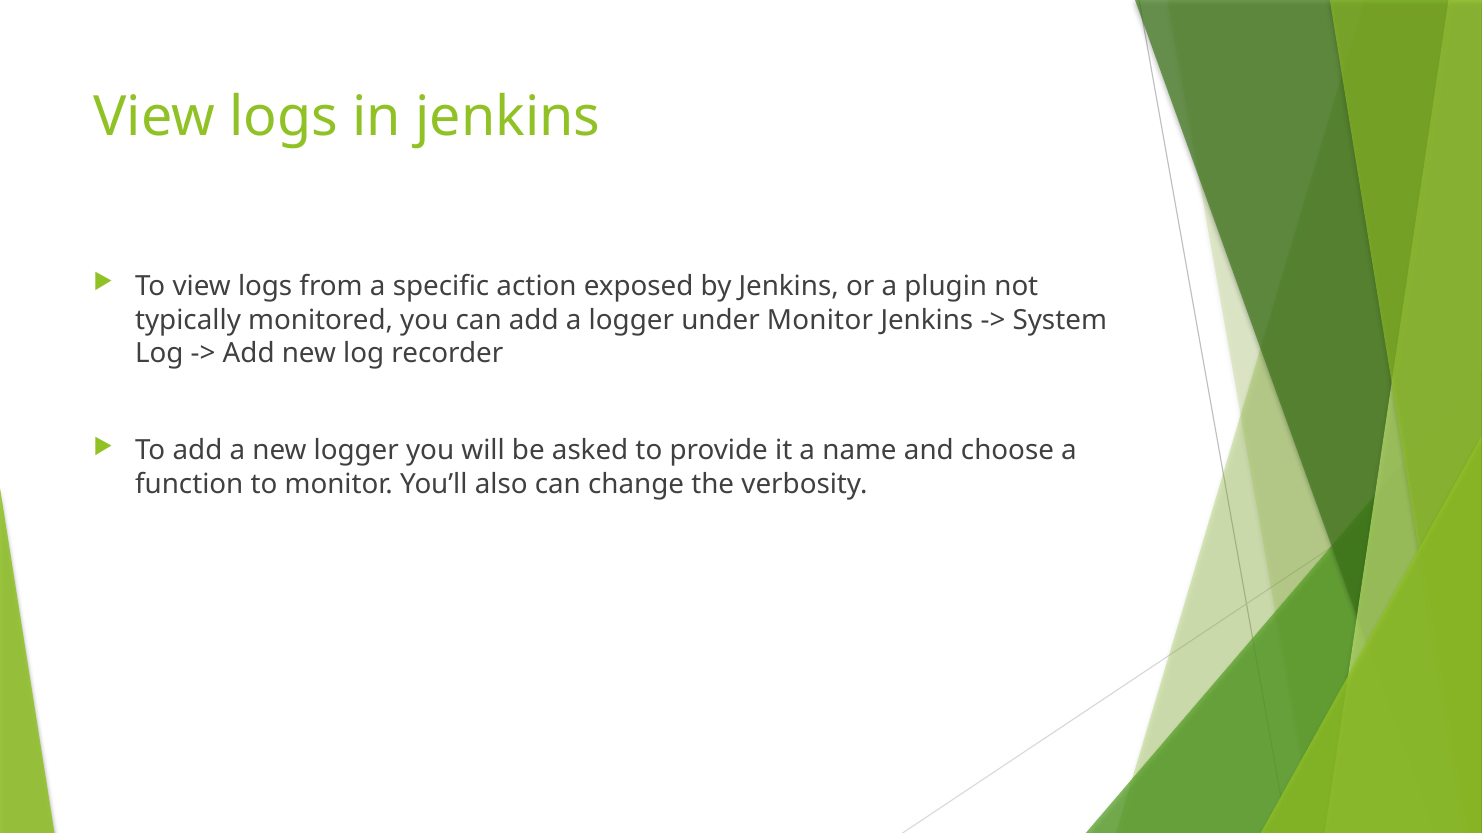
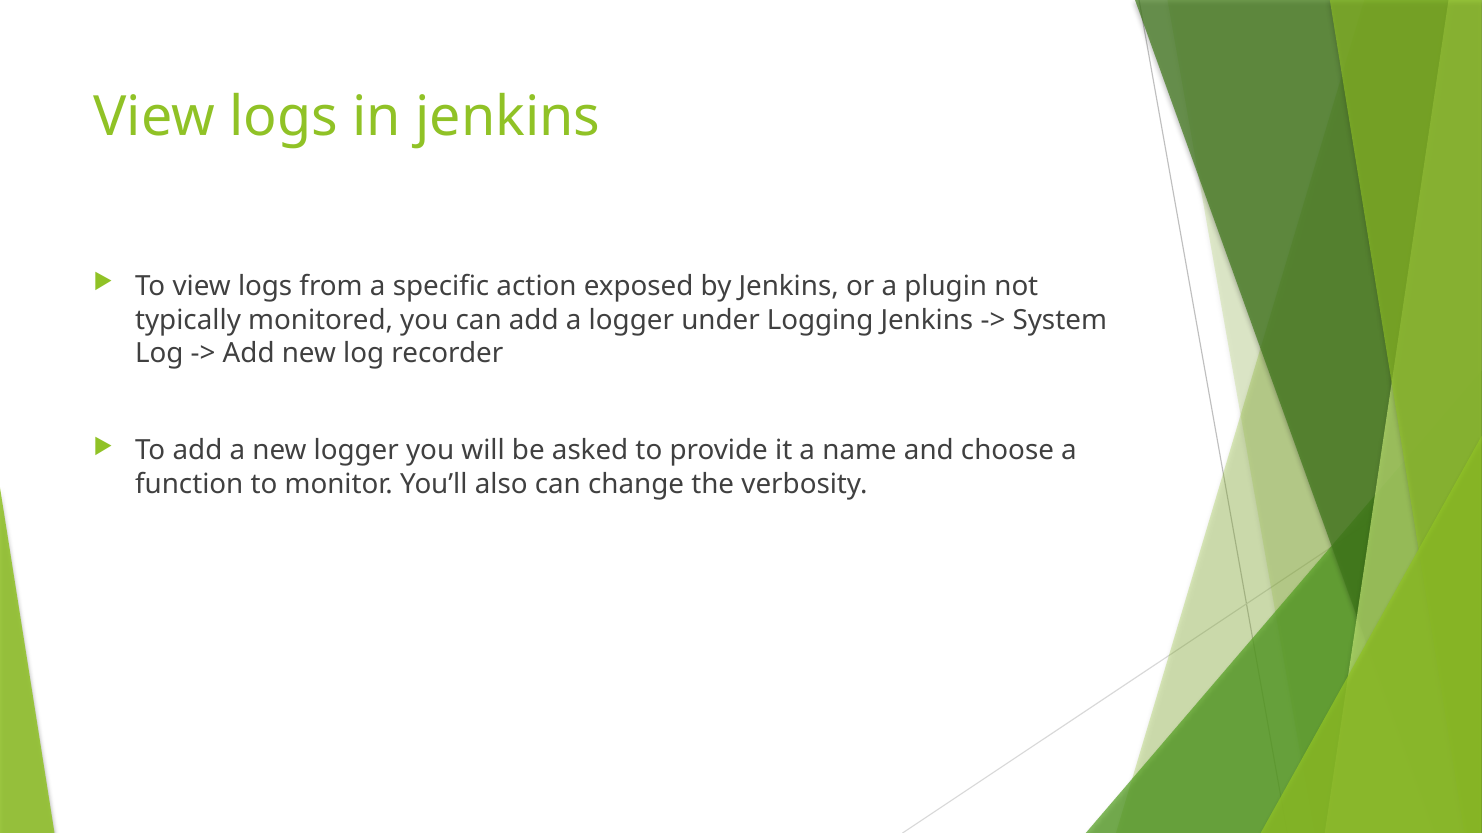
under Monitor: Monitor -> Logging (820, 320)
